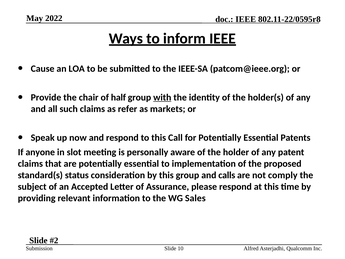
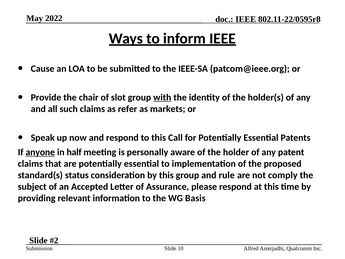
half: half -> slot (118, 97)
anyone underline: none -> present (40, 152)
slot: slot -> half (74, 152)
calls: calls -> rule (227, 175)
Sales: Sales -> Basis (195, 198)
